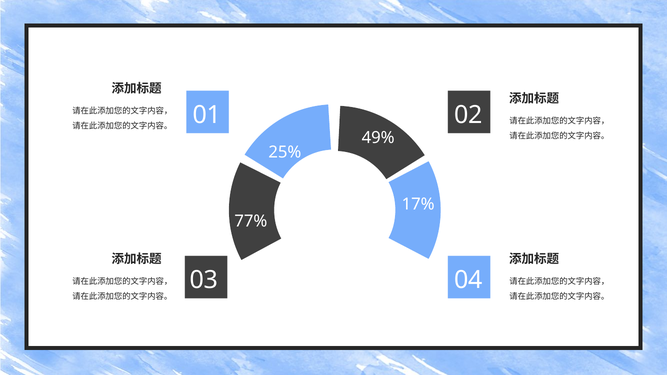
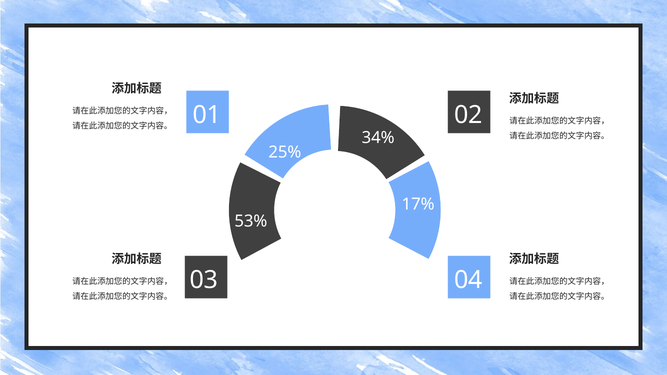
49%: 49% -> 34% (378, 138)
77%: 77% -> 53% (251, 222)
